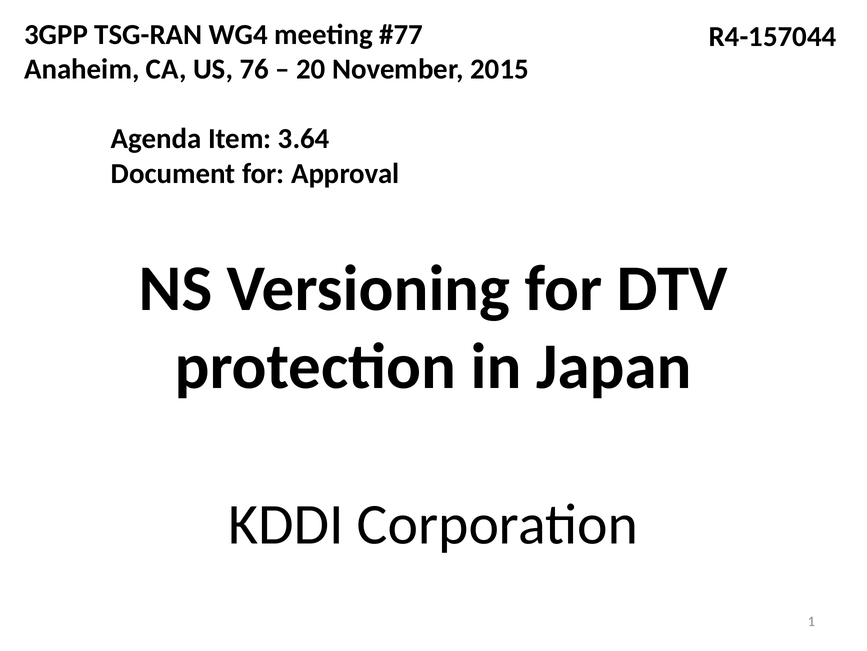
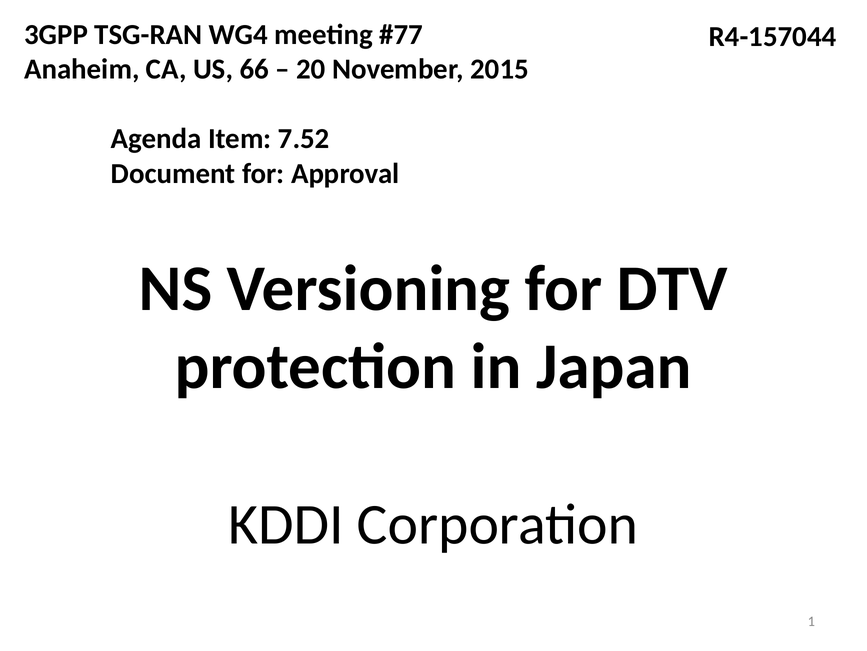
76: 76 -> 66 (254, 69)
3.64: 3.64 -> 7.52 (304, 139)
